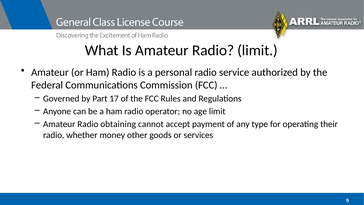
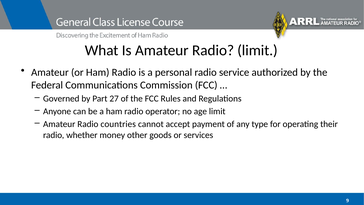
17: 17 -> 27 (114, 98)
obtaining: obtaining -> countries (118, 124)
